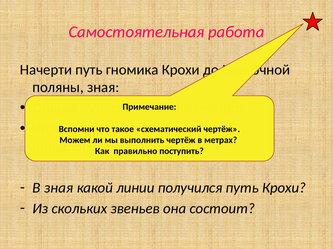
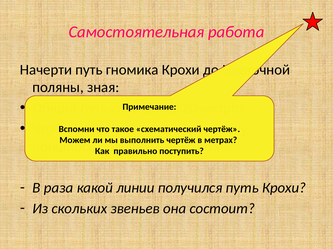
В зная: зная -> раза (59, 188)
